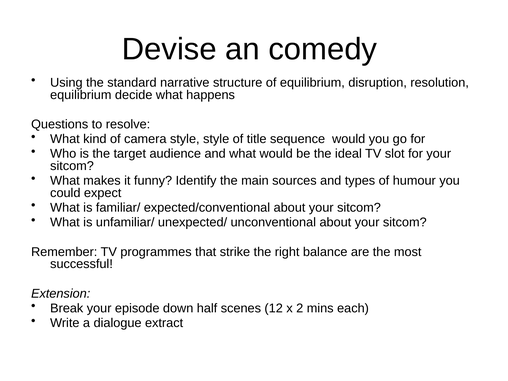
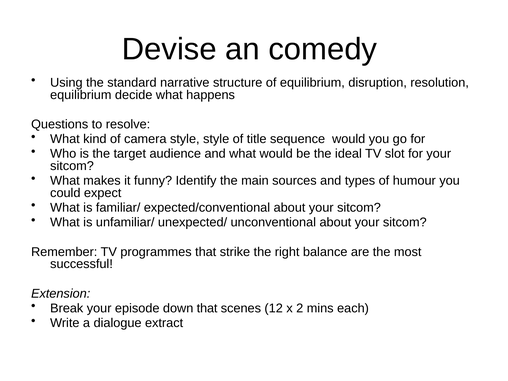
down half: half -> that (207, 308)
